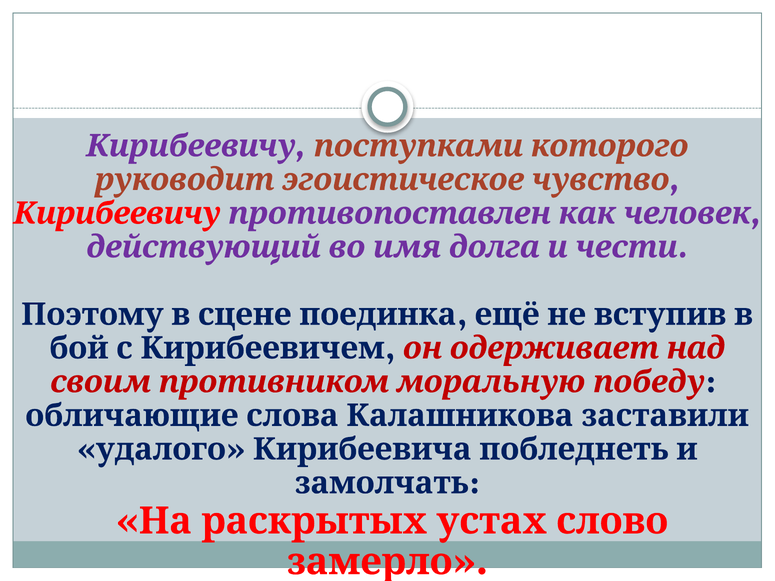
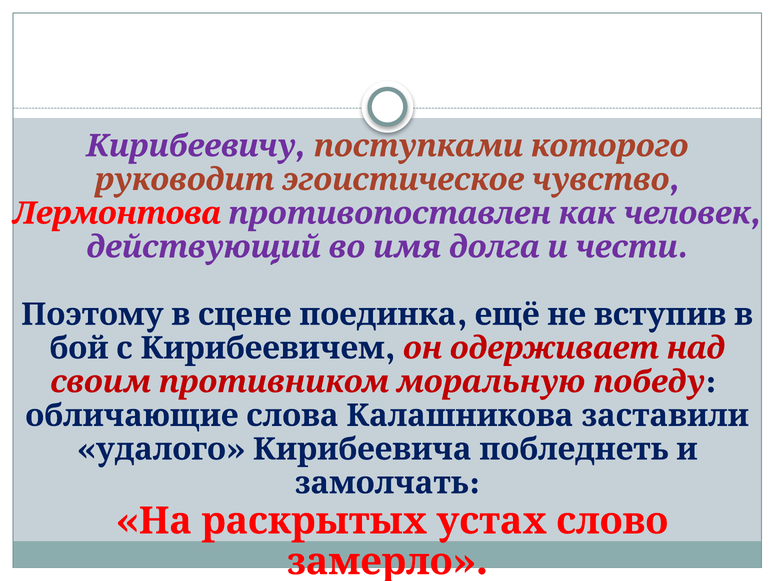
Кирибеевичу: Кирибеевичу -> Лермонтова (117, 213)
